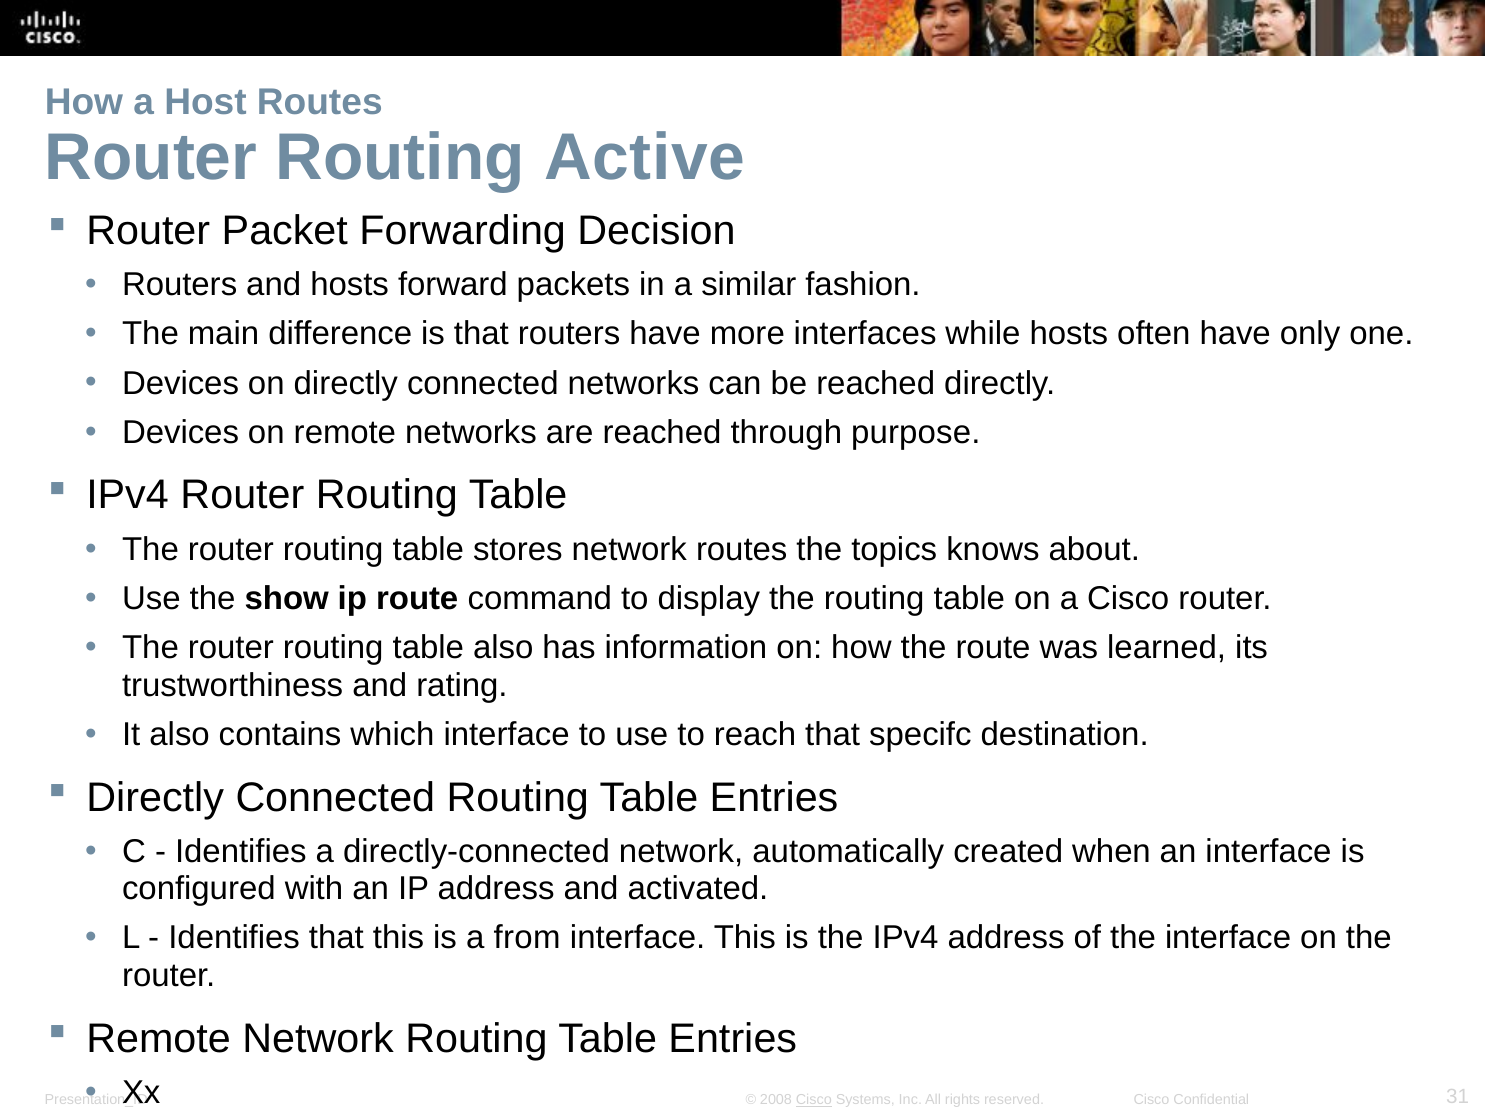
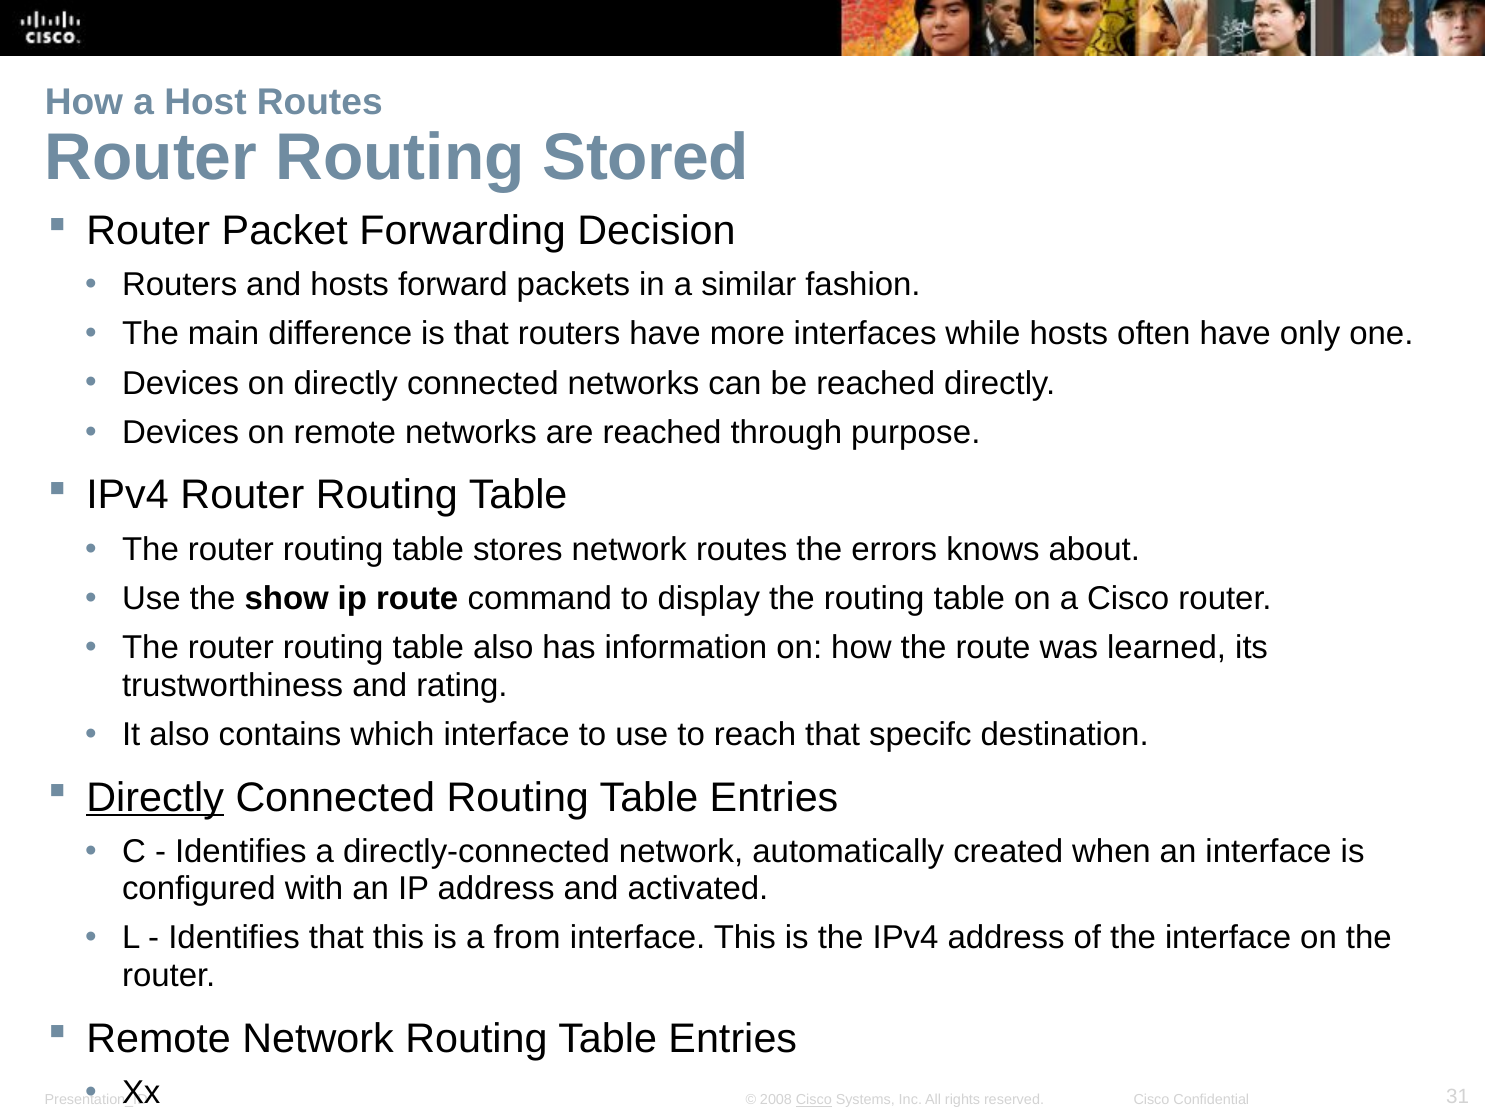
Active: Active -> Stored (646, 157)
topics: topics -> errors (894, 549)
Directly underline: none -> present (155, 797)
